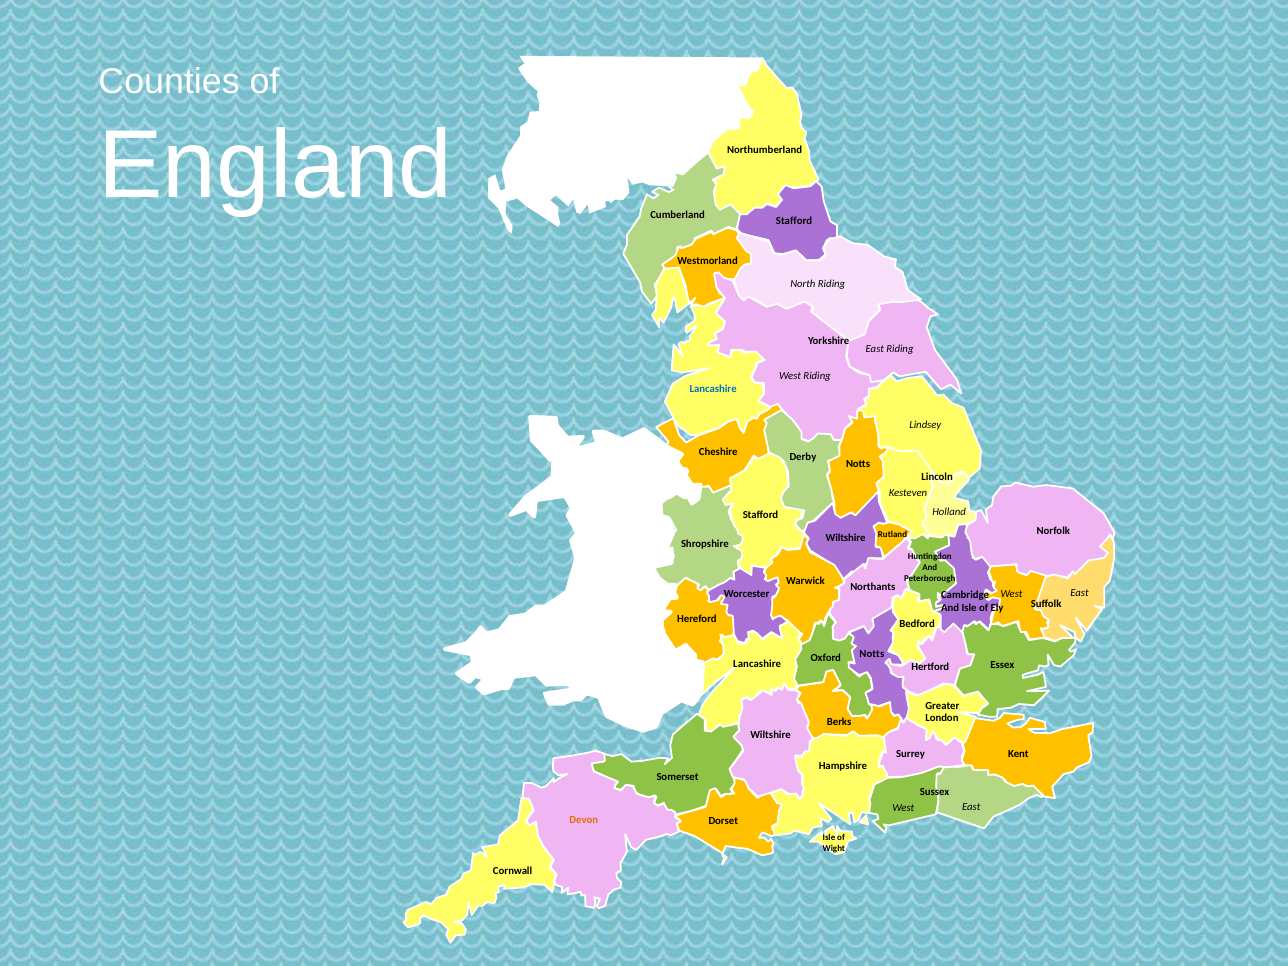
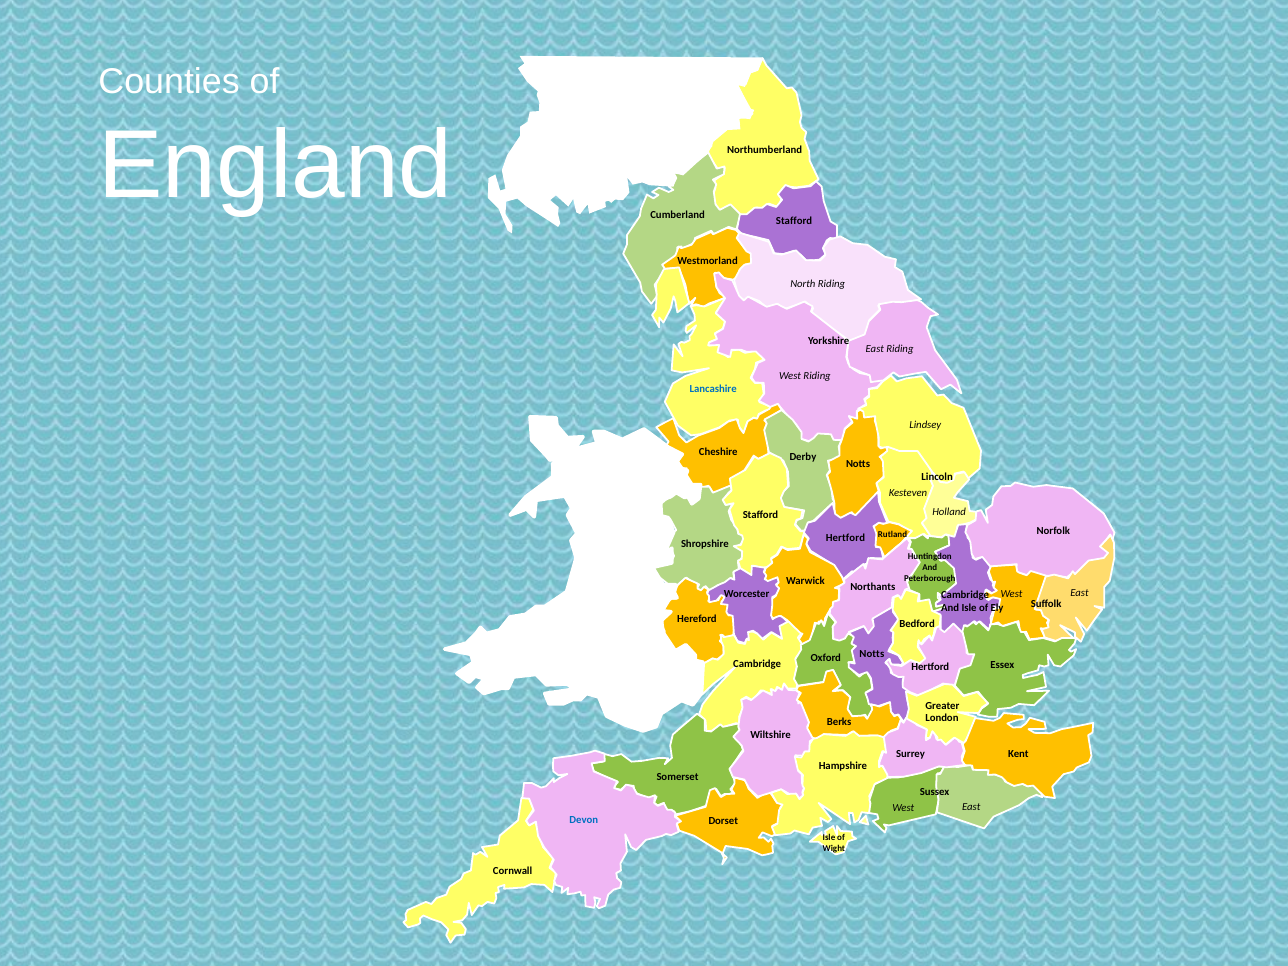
Wiltshire: Wiltshire -> Hertford (845, 538)
Lancashire: Lancashire -> Cambridge (757, 664)
Devon colour: orange -> blue (584, 820)
